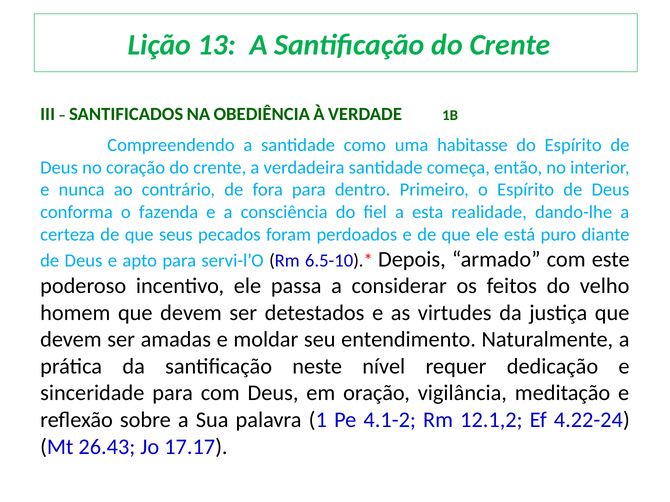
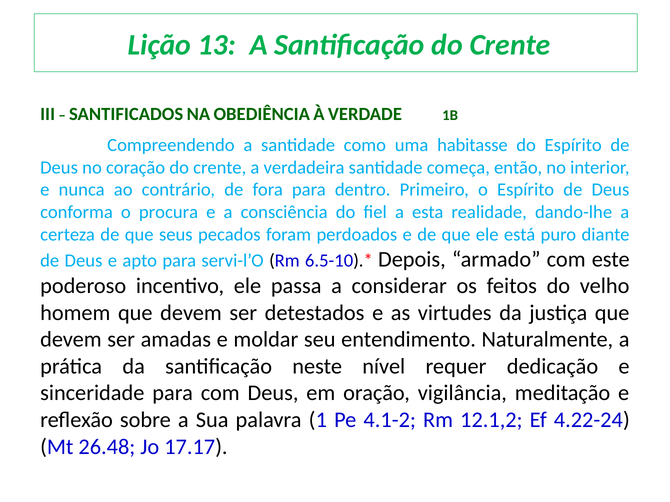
fazenda: fazenda -> procura (169, 212)
26.43: 26.43 -> 26.48 (107, 447)
